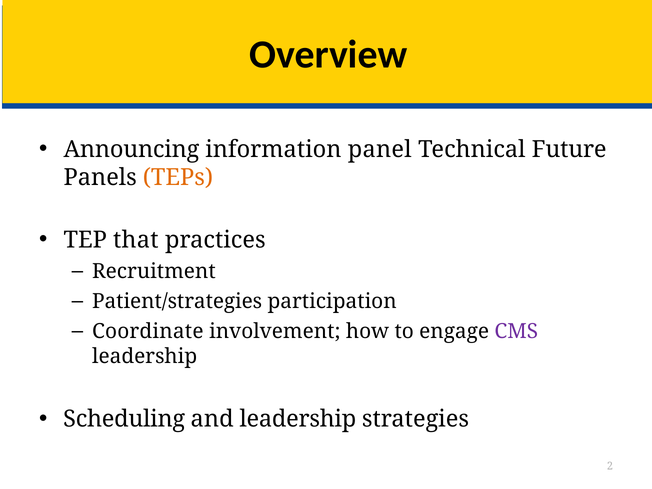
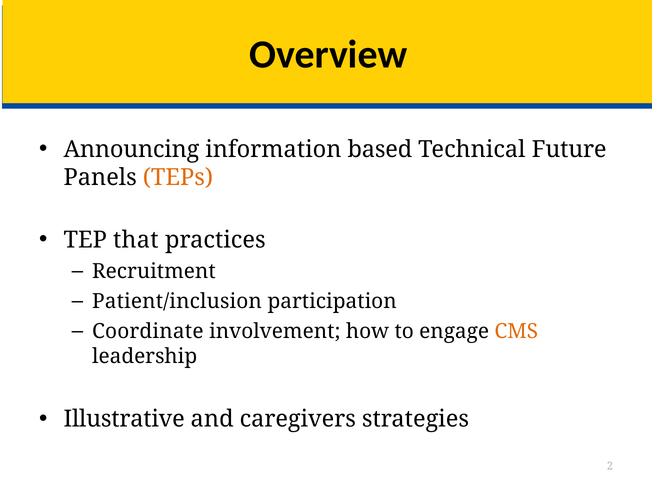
panel: panel -> based (380, 149)
Patient/strategies: Patient/strategies -> Patient/inclusion (177, 301)
CMS colour: purple -> orange (516, 332)
Scheduling: Scheduling -> Illustrative (124, 419)
and leadership: leadership -> caregivers (298, 419)
